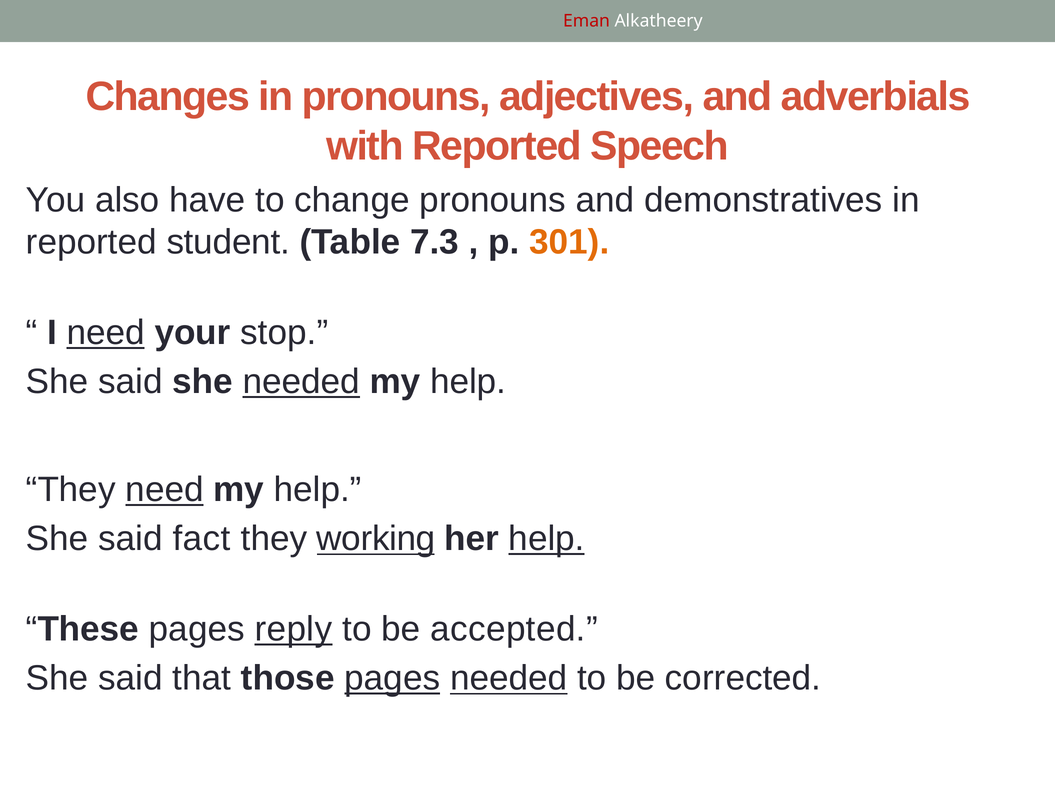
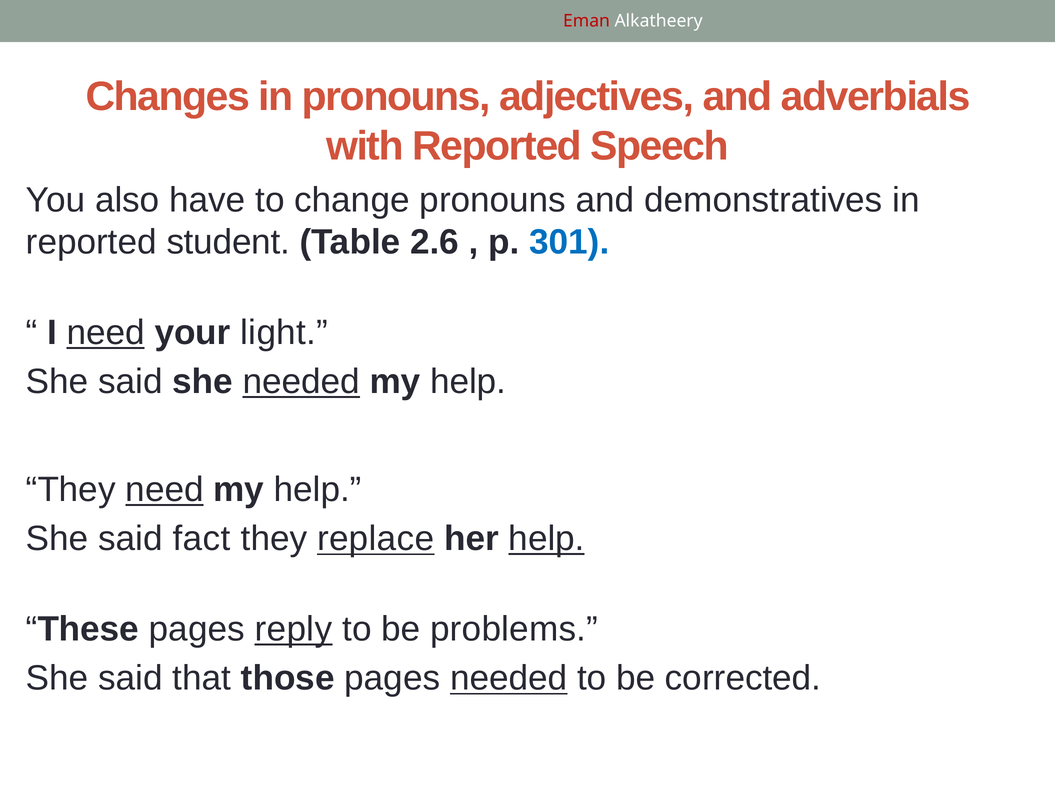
7.3: 7.3 -> 2.6 (435, 242)
301 colour: orange -> blue (569, 242)
stop: stop -> light (284, 333)
working: working -> replace (376, 539)
accepted: accepted -> problems (514, 629)
pages underline: present -> none (392, 679)
